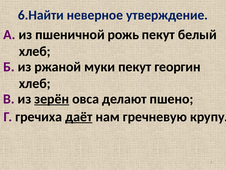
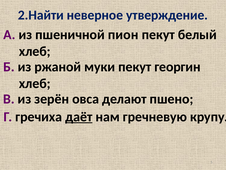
6.Найти: 6.Найти -> 2.Найти (41, 15)
рожь: рожь -> пион (123, 35)
зерён underline: present -> none (52, 99)
